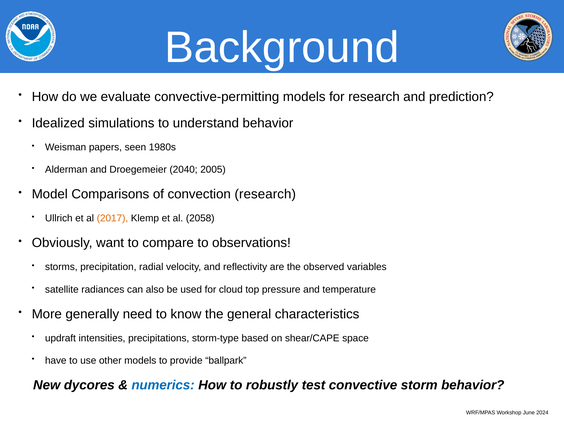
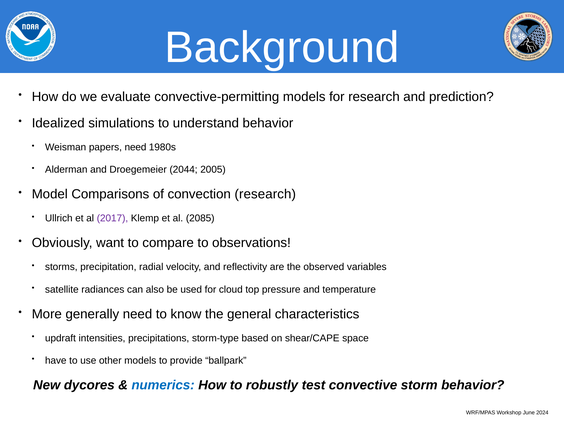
papers seen: seen -> need (135, 147)
2040: 2040 -> 2044 (184, 170)
2017 colour: orange -> purple (112, 218)
2058: 2058 -> 2085 (200, 218)
